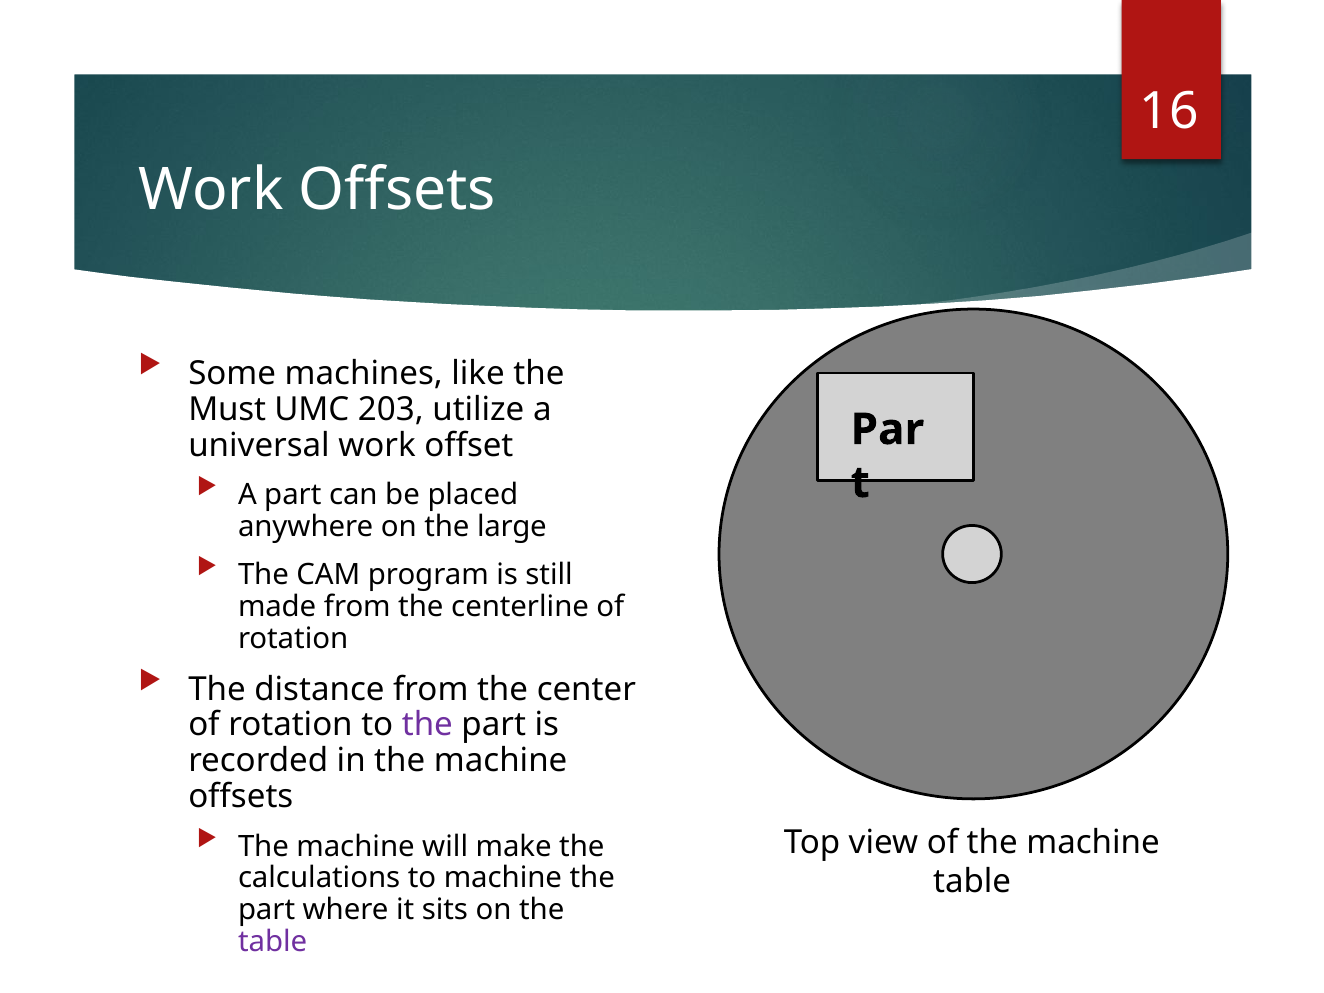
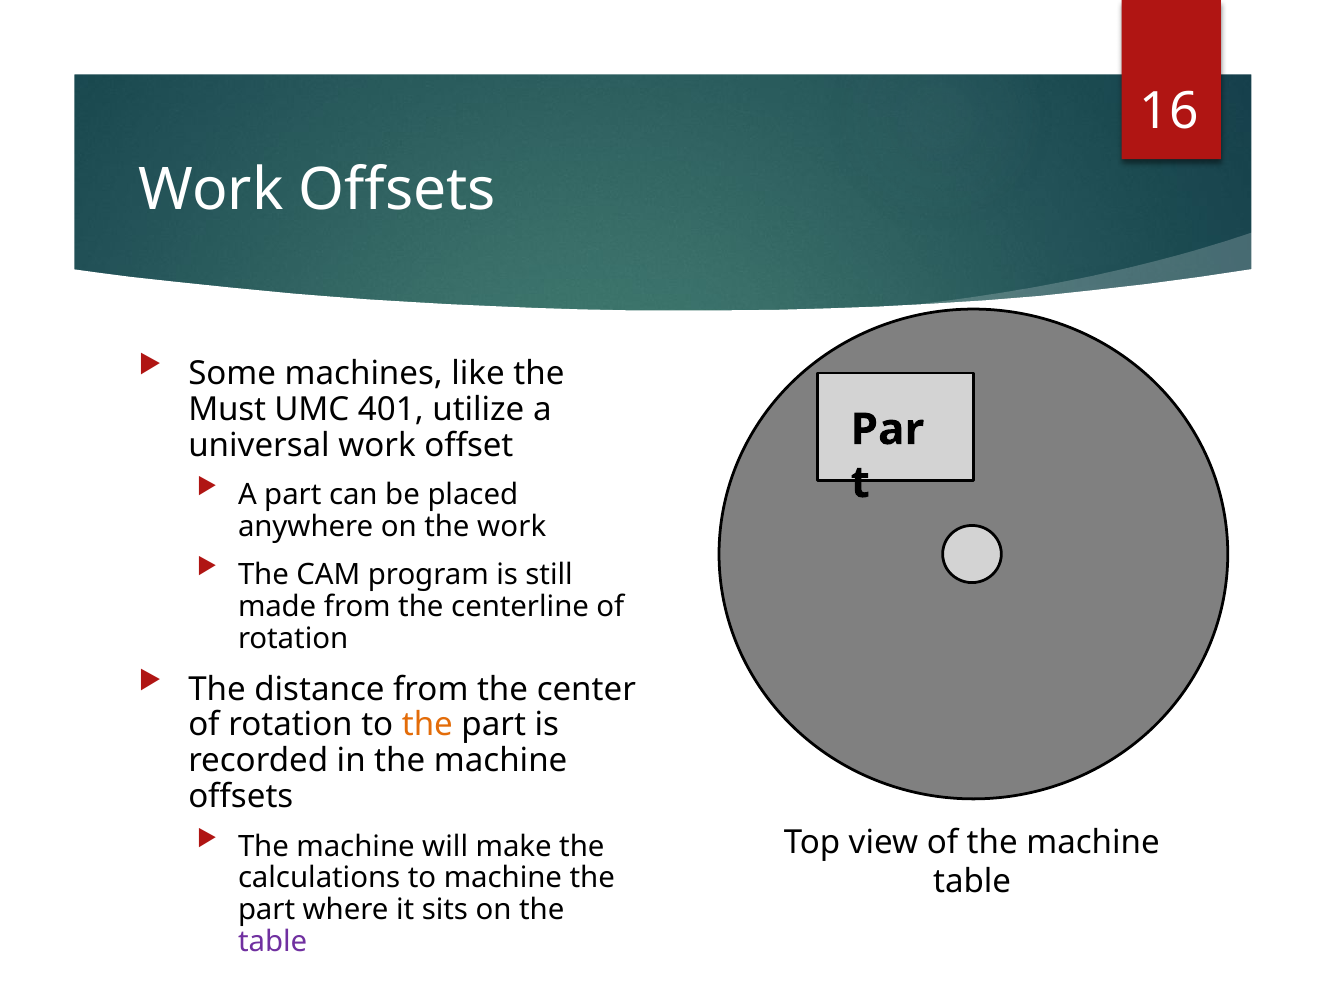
203: 203 -> 401 (391, 409)
the large: large -> work (512, 527)
the colour: purple -> orange (427, 725)
